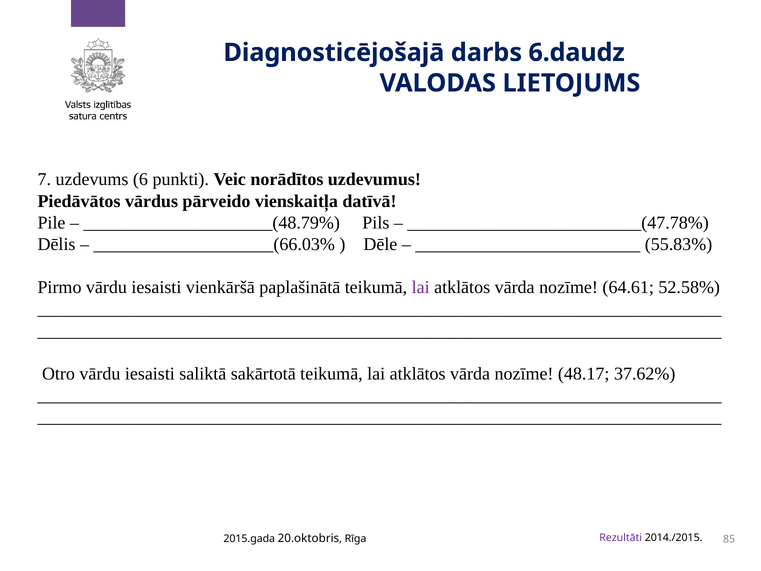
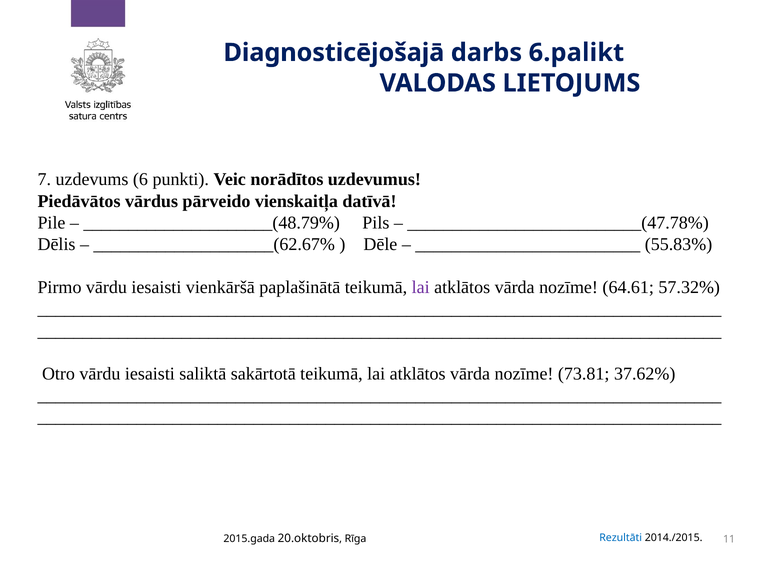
6.daudz: 6.daudz -> 6.palikt (576, 53)
____________________(66.03%: ____________________(66.03% -> ____________________(62.67% (214, 244)
52.58%: 52.58% -> 57.32% (689, 287)
48.17: 48.17 -> 73.81 (584, 374)
Rezultāti colour: purple -> blue (621, 537)
85: 85 -> 11 (729, 539)
